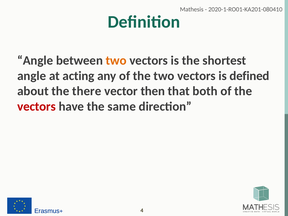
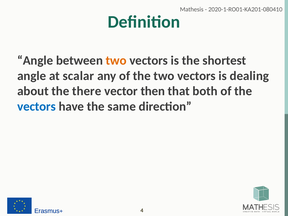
acting: acting -> scalar (78, 76)
defined: defined -> dealing (249, 76)
vectors colour: red -> blue (37, 107)
